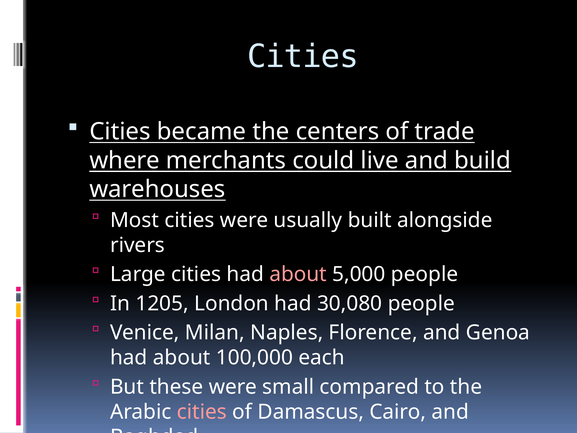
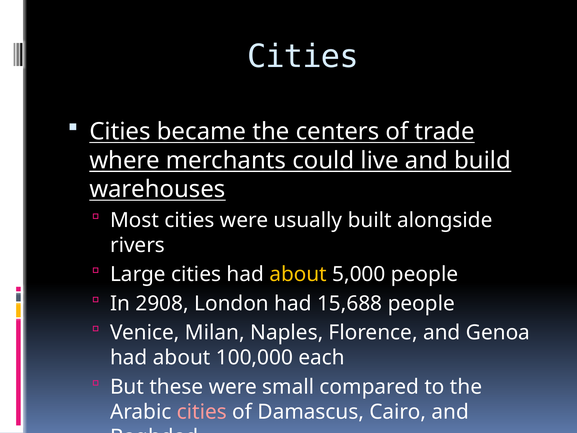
about colour: pink -> yellow (298, 274)
1205: 1205 -> 2908 (162, 303)
30,080: 30,080 -> 15,688 (350, 303)
